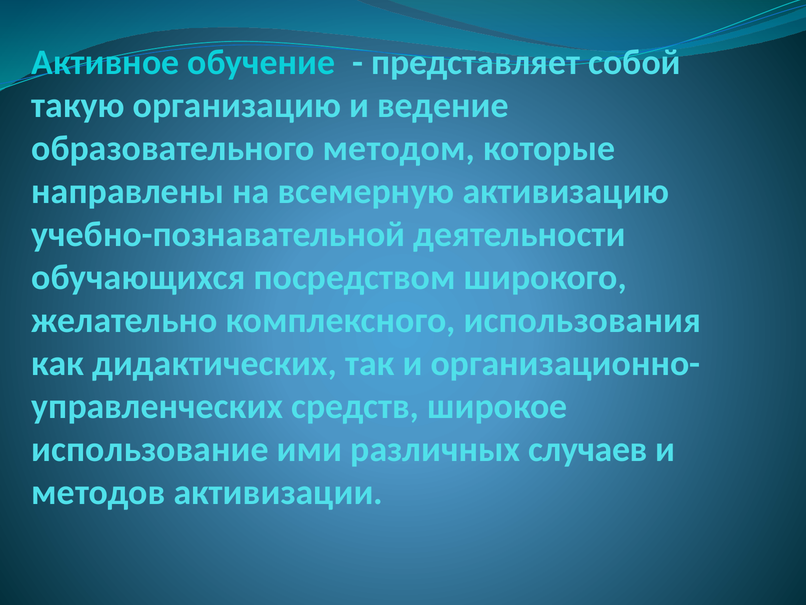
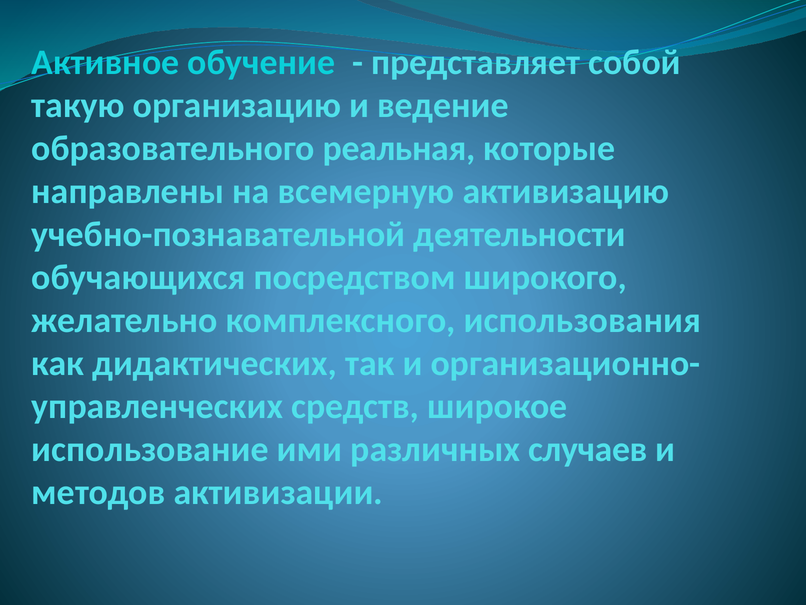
методом: методом -> реальная (399, 148)
